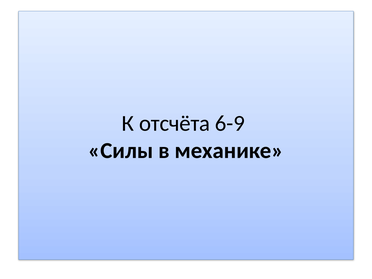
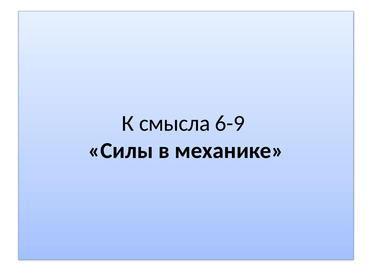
отсчёта: отсчёта -> смысла (175, 123)
